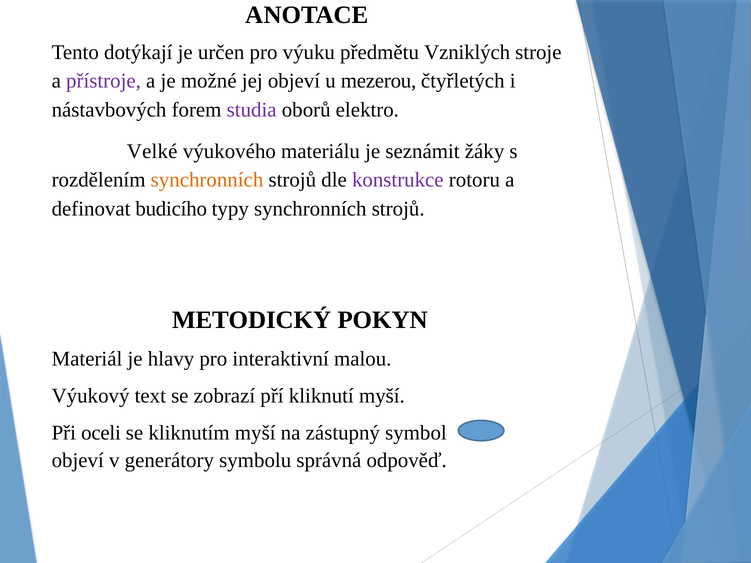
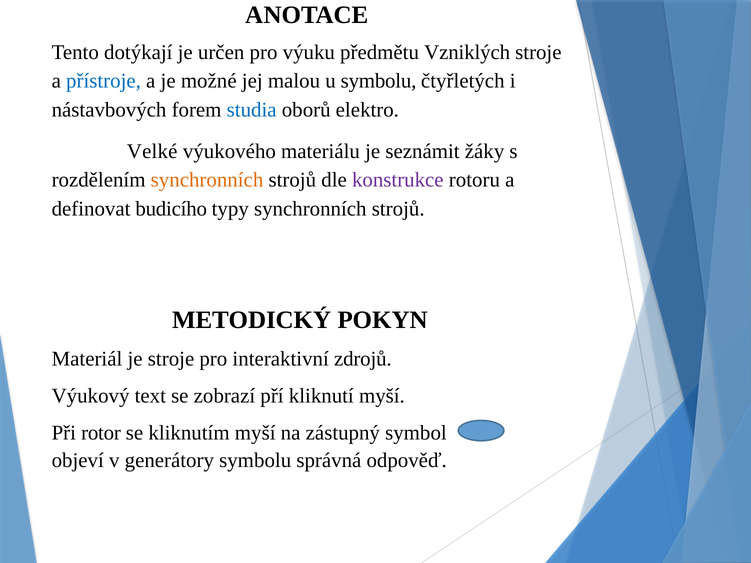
přístroje colour: purple -> blue (104, 81)
jej objeví: objeví -> malou (294, 81)
u mezerou: mezerou -> symbolu (379, 81)
studia colour: purple -> blue (252, 110)
je hlavy: hlavy -> stroje (171, 359)
malou: malou -> zdrojů (363, 359)
oceli: oceli -> rotor (101, 433)
